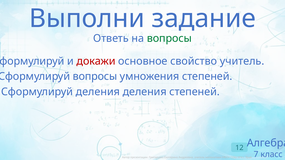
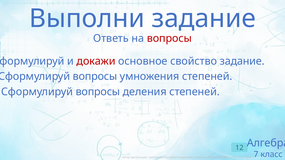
вопросы colour: green -> red (169, 38)
свойство учитель: учитель -> задание (242, 61)
деления: деления -> вопросы (98, 92)
